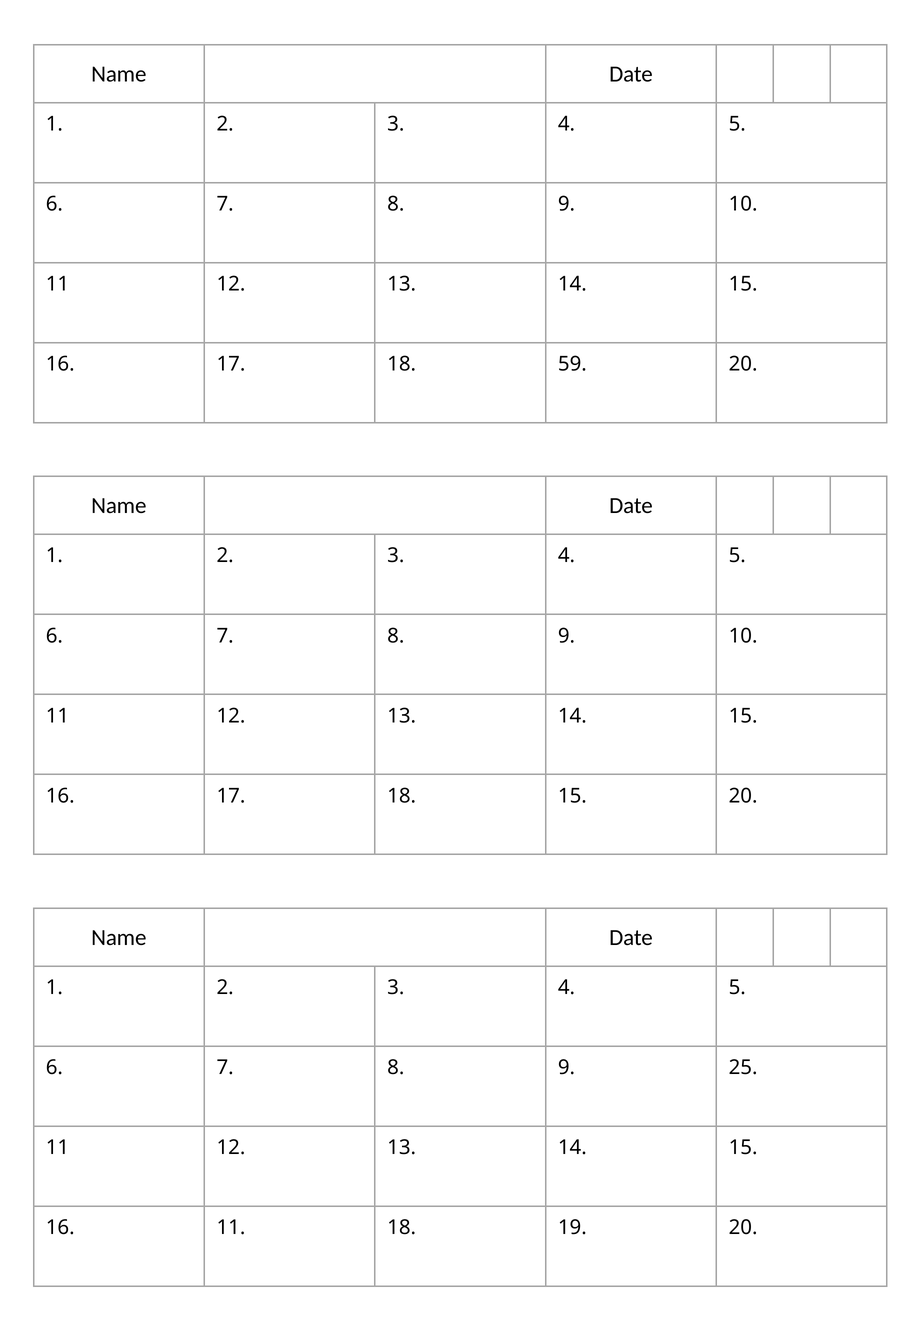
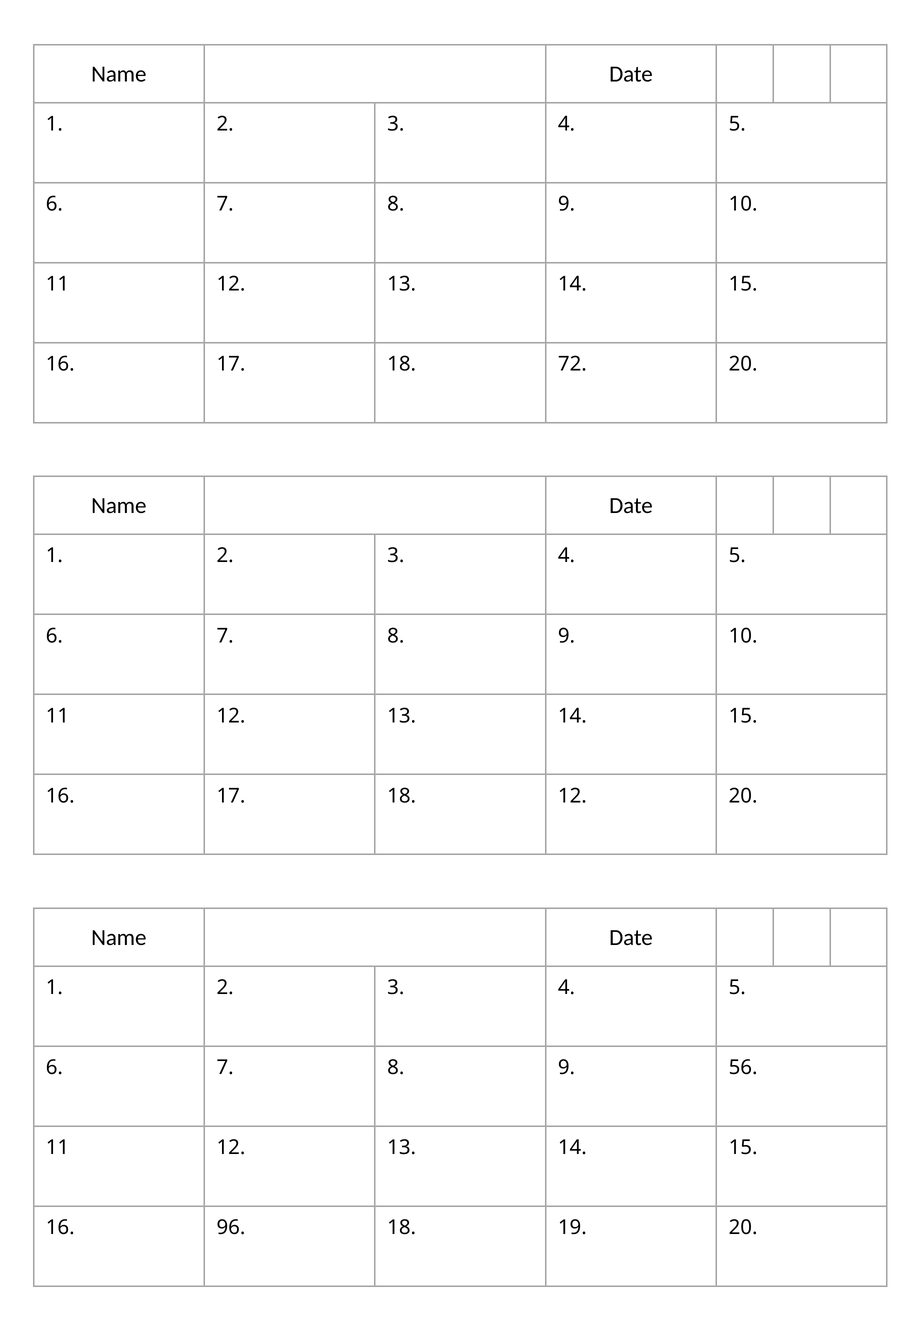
59: 59 -> 72 (572, 364)
18 15: 15 -> 12 (572, 796)
25: 25 -> 56 (743, 1068)
16 11: 11 -> 96 (231, 1228)
